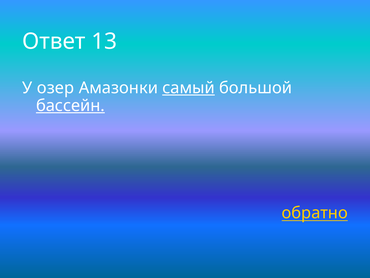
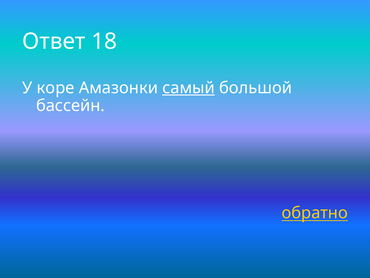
13: 13 -> 18 (104, 41)
озер: озер -> коре (56, 88)
бассейн underline: present -> none (70, 105)
